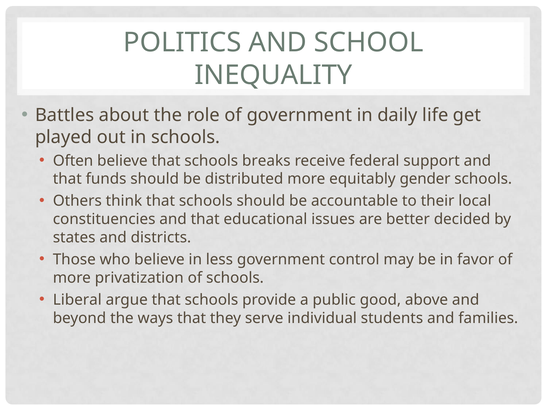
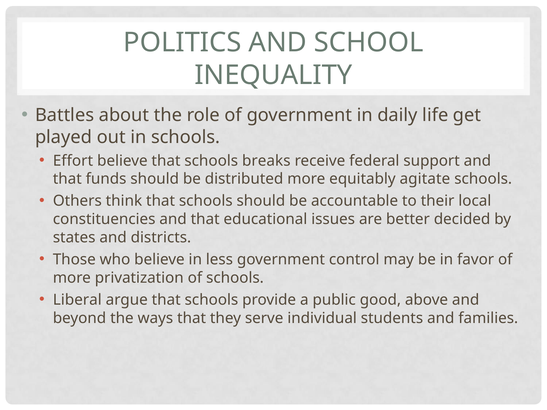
Often: Often -> Effort (73, 161)
gender: gender -> agitate (425, 179)
